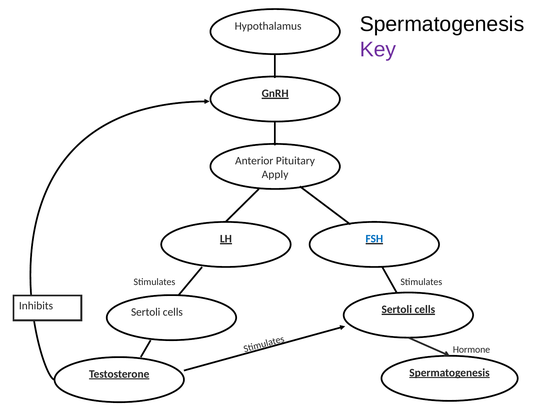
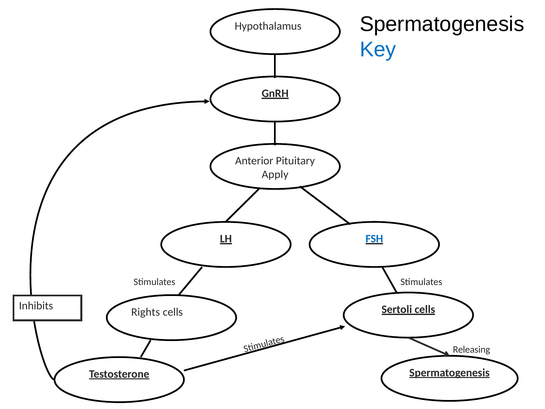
Key colour: purple -> blue (378, 50)
Sertoli: Sertoli -> Rights (146, 312)
Hormone: Hormone -> Releasing (471, 349)
